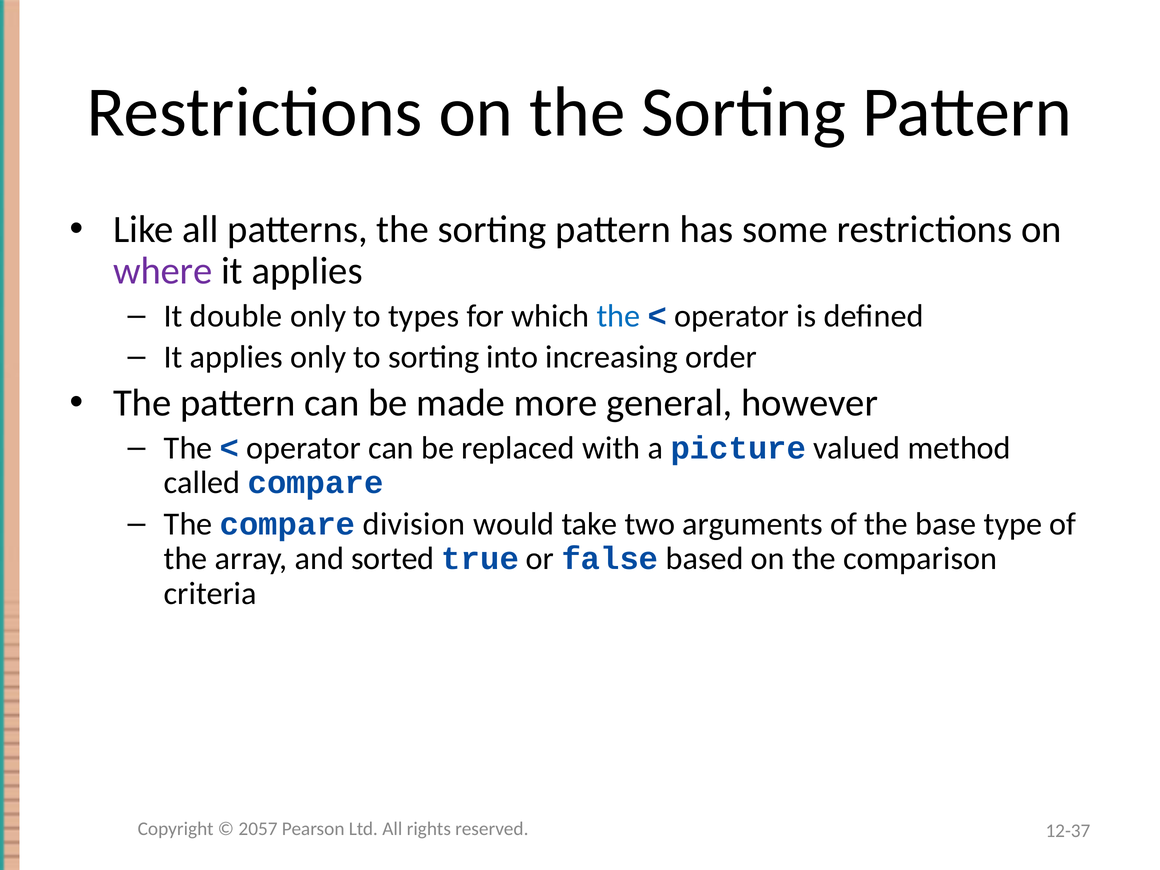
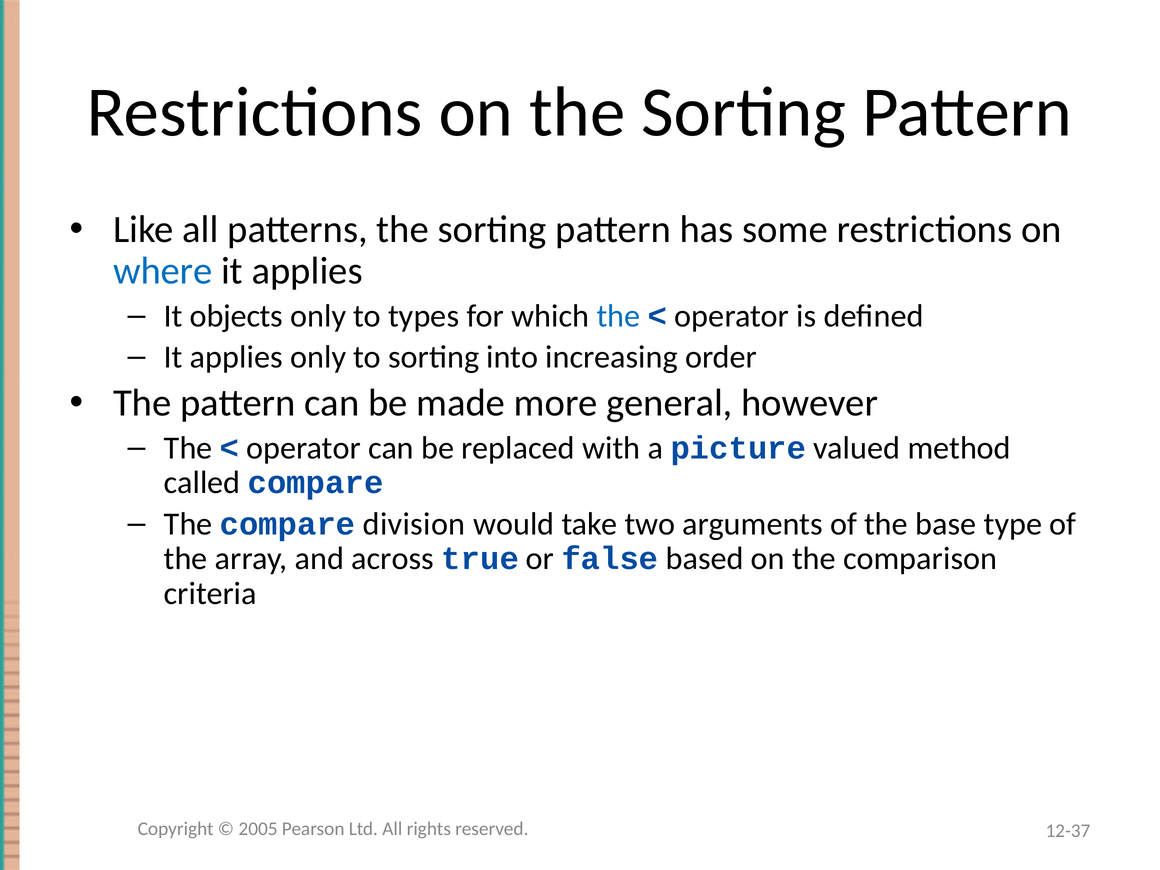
where colour: purple -> blue (163, 271)
double: double -> objects (236, 316)
sorted: sorted -> across (393, 559)
2057: 2057 -> 2005 (258, 829)
